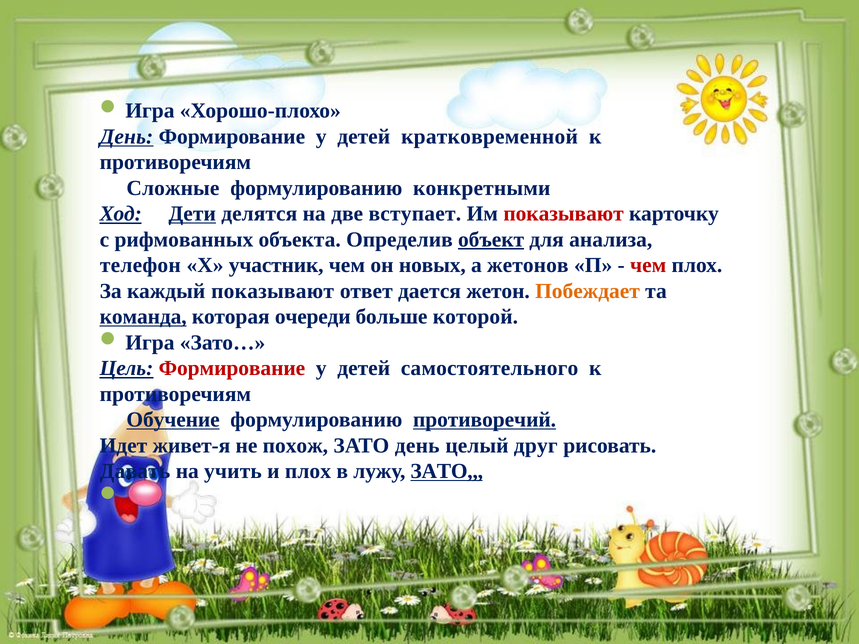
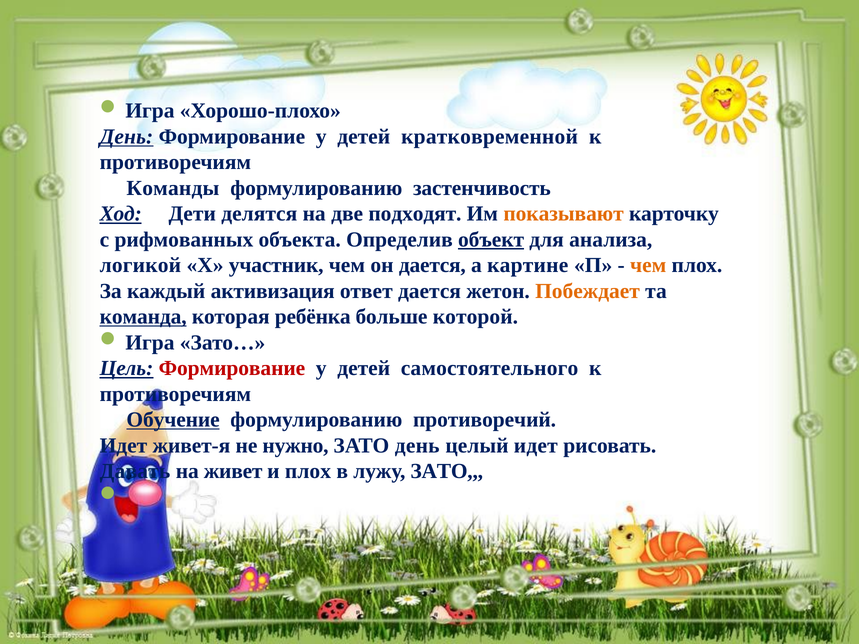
Сложные: Сложные -> Команды (173, 188)
конкретными: конкретными -> застенчивость (482, 188)
Дети underline: present -> none (192, 214)
вступает: вступает -> подходят (415, 214)
показывают colour: red -> orange (564, 214)
телефон: телефон -> логикой (140, 265)
он новых: новых -> дается (432, 265)
жетонов: жетонов -> картине (528, 265)
чем colour: red -> orange (648, 265)
каждый показывают: показывают -> активизация (273, 291)
очереди: очереди -> ребёнка (313, 317)
противоречий underline: present -> none (485, 420)
похож: похож -> нужно (296, 446)
целый друг: друг -> идет (536, 446)
учить: учить -> живет (233, 471)
ЗАТО underline: present -> none (447, 471)
